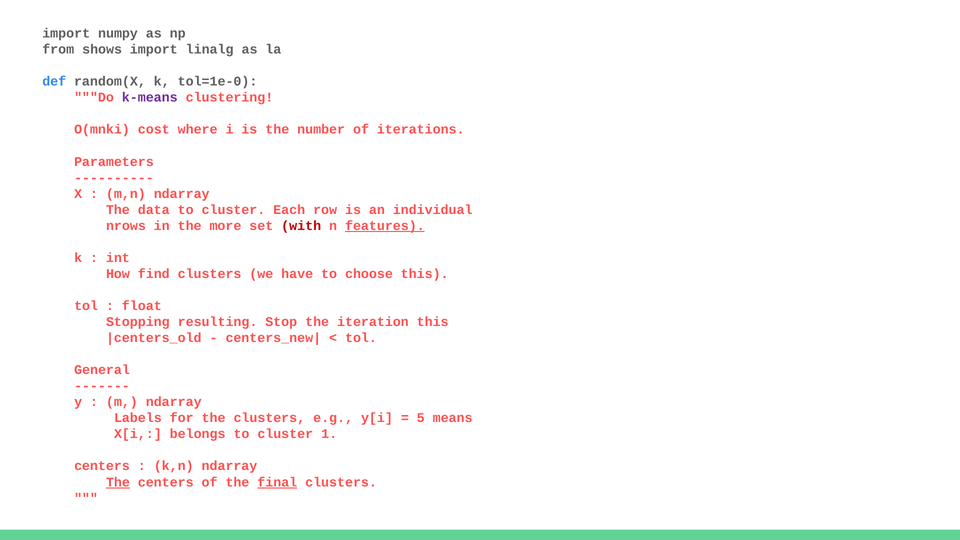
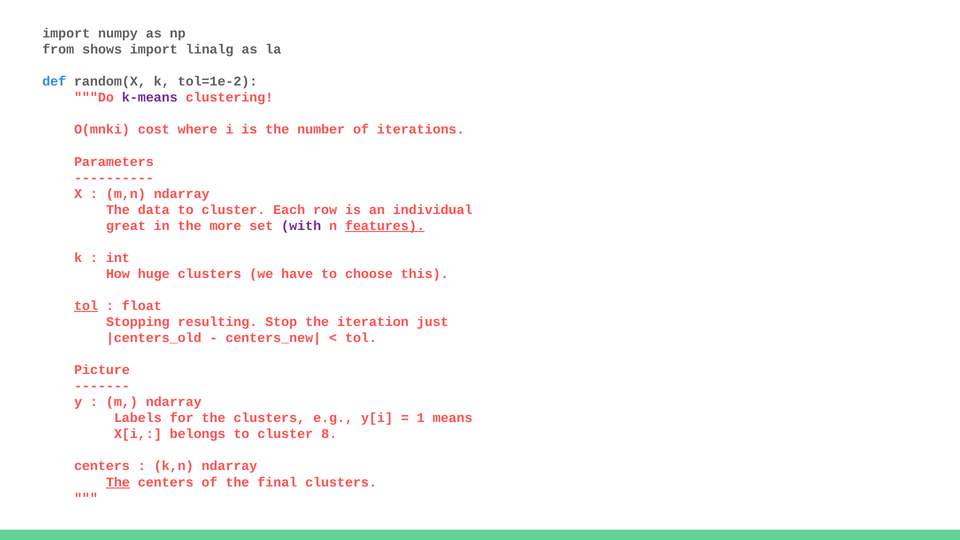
tol=1e-0: tol=1e-0 -> tol=1e-2 (218, 82)
nrows: nrows -> great (126, 226)
with colour: red -> purple (301, 226)
find: find -> huge (154, 274)
tol underline: none -> present (86, 306)
iteration this: this -> just (433, 322)
General: General -> Picture (102, 370)
5: 5 -> 1 (421, 418)
1: 1 -> 8 (329, 434)
final underline: present -> none (277, 482)
